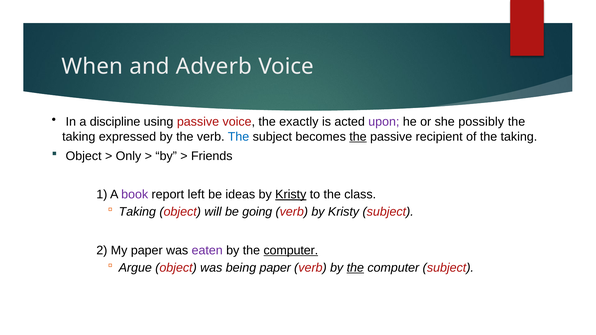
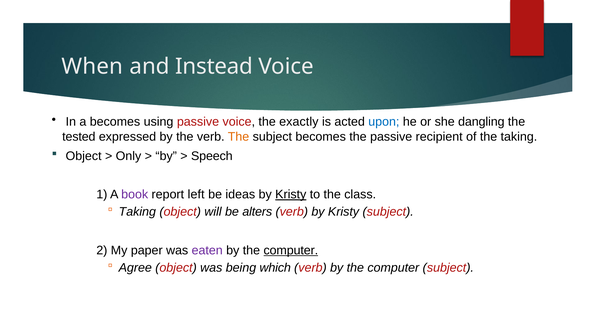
Adverb: Adverb -> Instead (214, 66)
a discipline: discipline -> becomes (115, 122)
upon colour: purple -> blue (384, 122)
possibly: possibly -> dangling (481, 122)
taking: taking -> tested (79, 137)
The colour: blue -> orange (238, 137)
the underline: present -> none (358, 137)
Friends: Friends -> Speech (212, 156)
going: going -> alters (257, 212)
Argue: Argue -> Agree (135, 268)
being paper: paper -> which (275, 268)
the underline: present -> none (355, 268)
